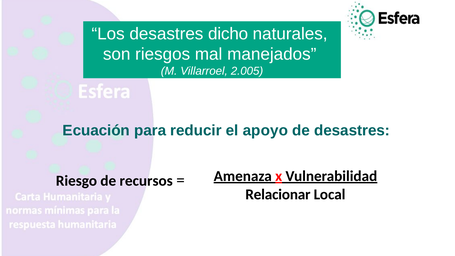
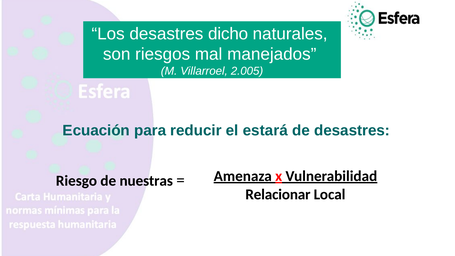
apoyo: apoyo -> estará (265, 130)
recursos: recursos -> nuestras (146, 181)
